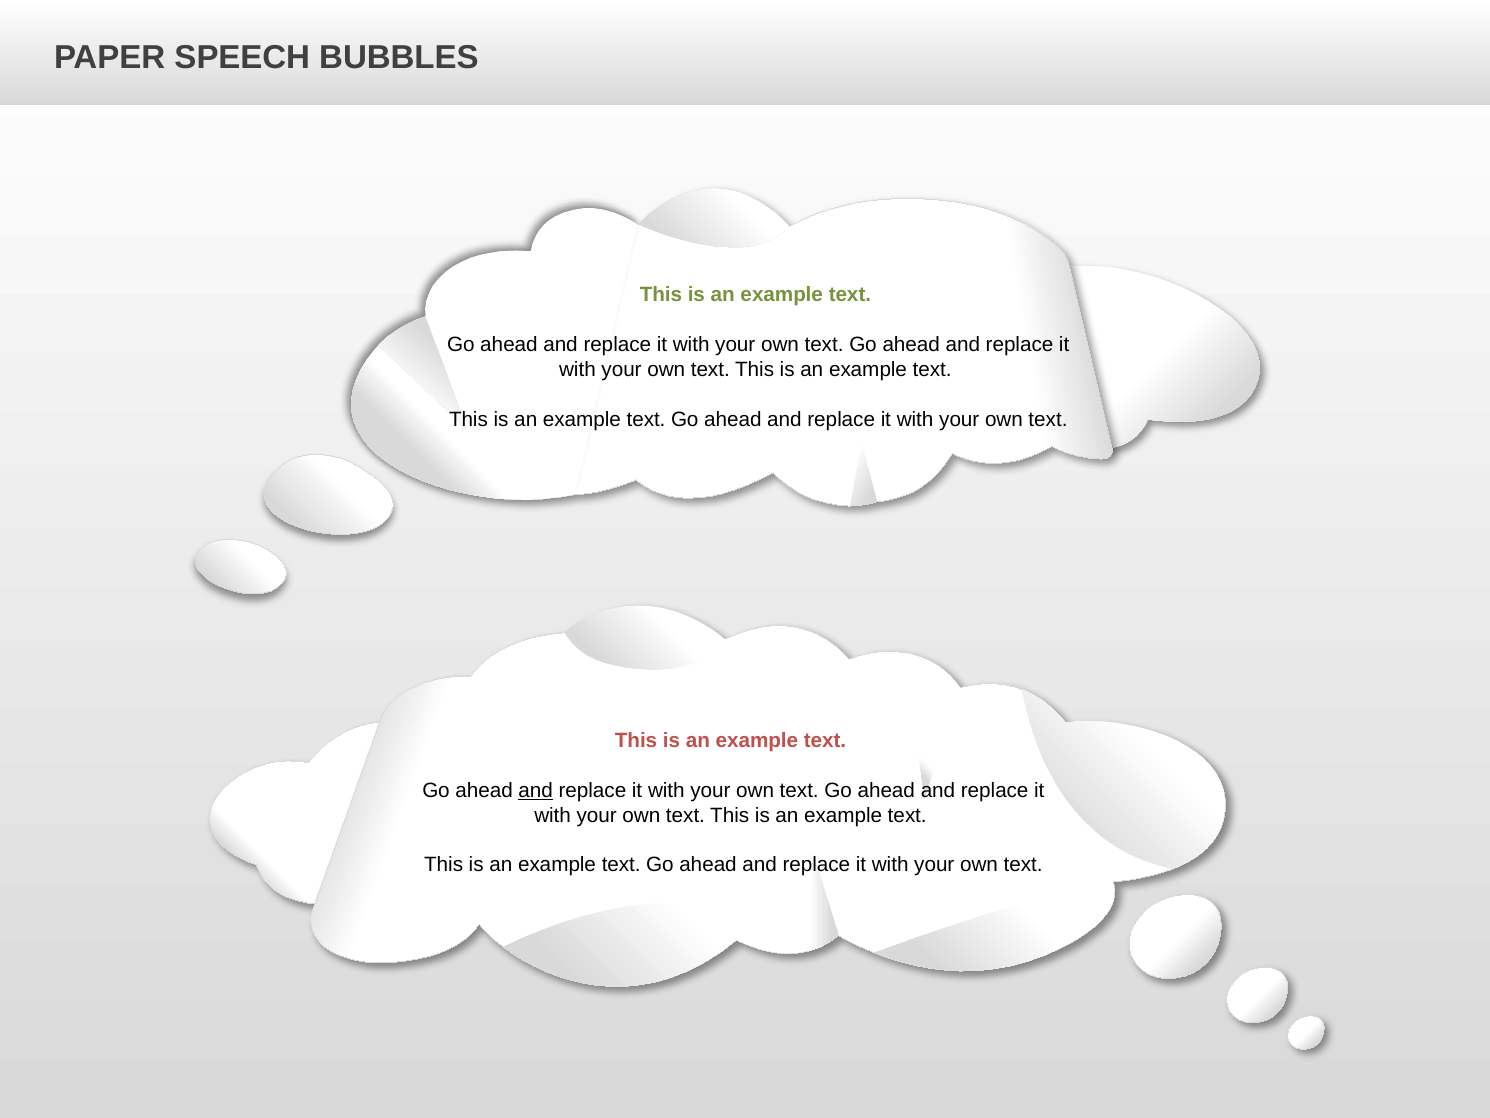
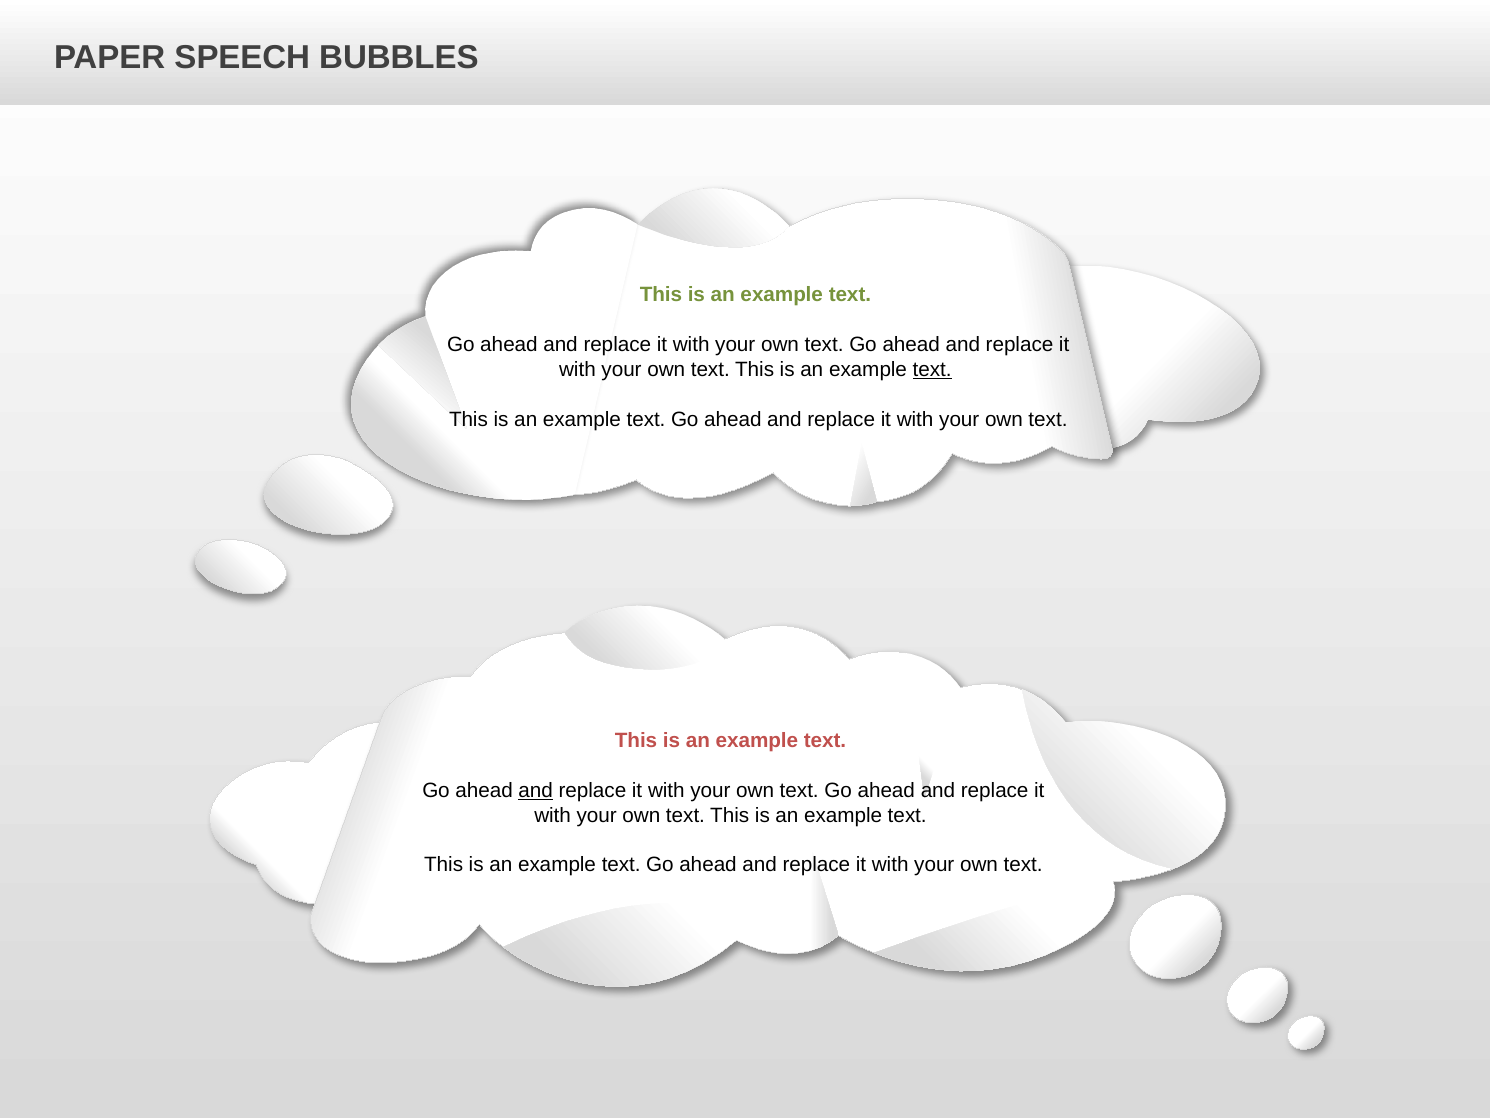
text underline: none -> present (932, 369)
